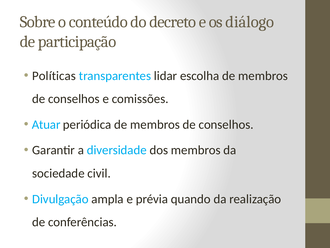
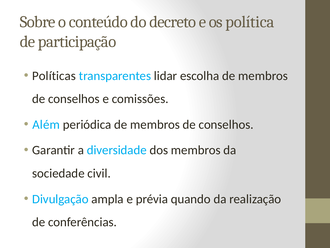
diálogo: diálogo -> política (250, 22)
Atuar: Atuar -> Além (46, 124)
